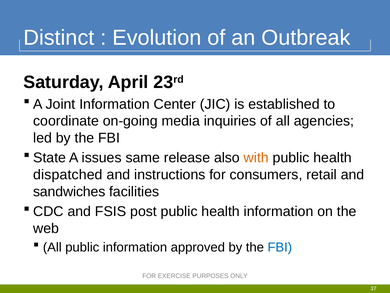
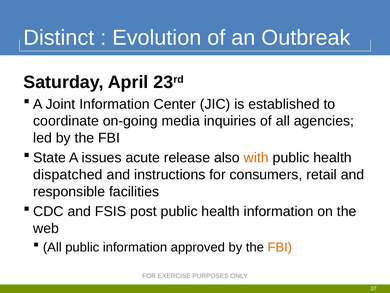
same: same -> acute (143, 158)
sandwiches: sandwiches -> responsible (69, 191)
FBI colour: blue -> orange (280, 247)
